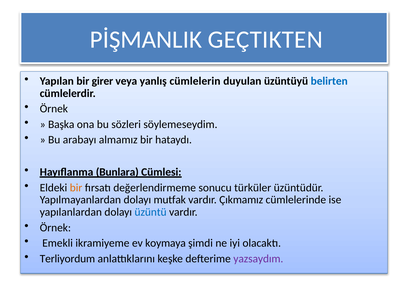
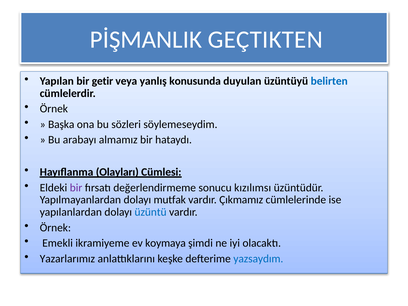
girer: girer -> getir (102, 81)
cümlelerin: cümlelerin -> konusunda (195, 81)
Bunlara: Bunlara -> Olayları (117, 172)
bir colour: orange -> purple (76, 188)
türküler: türküler -> kızılımsı (253, 188)
Terliyordum: Terliyordum -> Yazarlarımız (67, 259)
yazsaydım colour: purple -> blue (258, 259)
